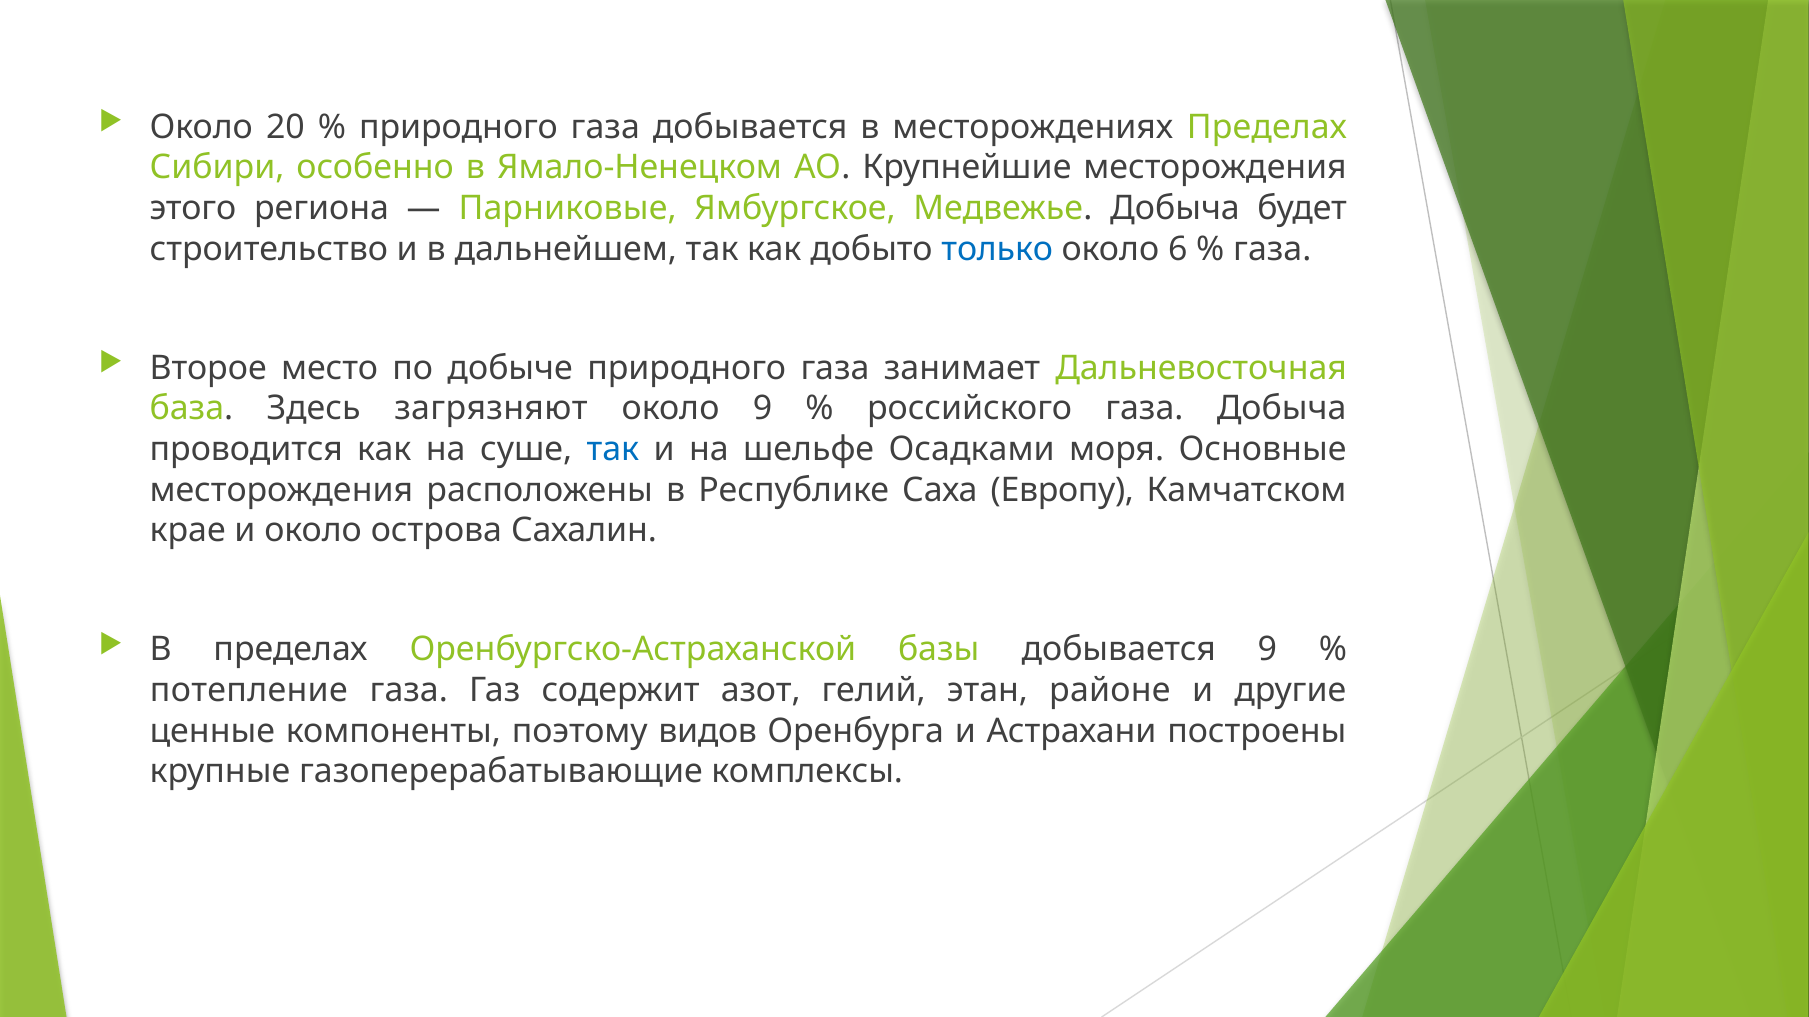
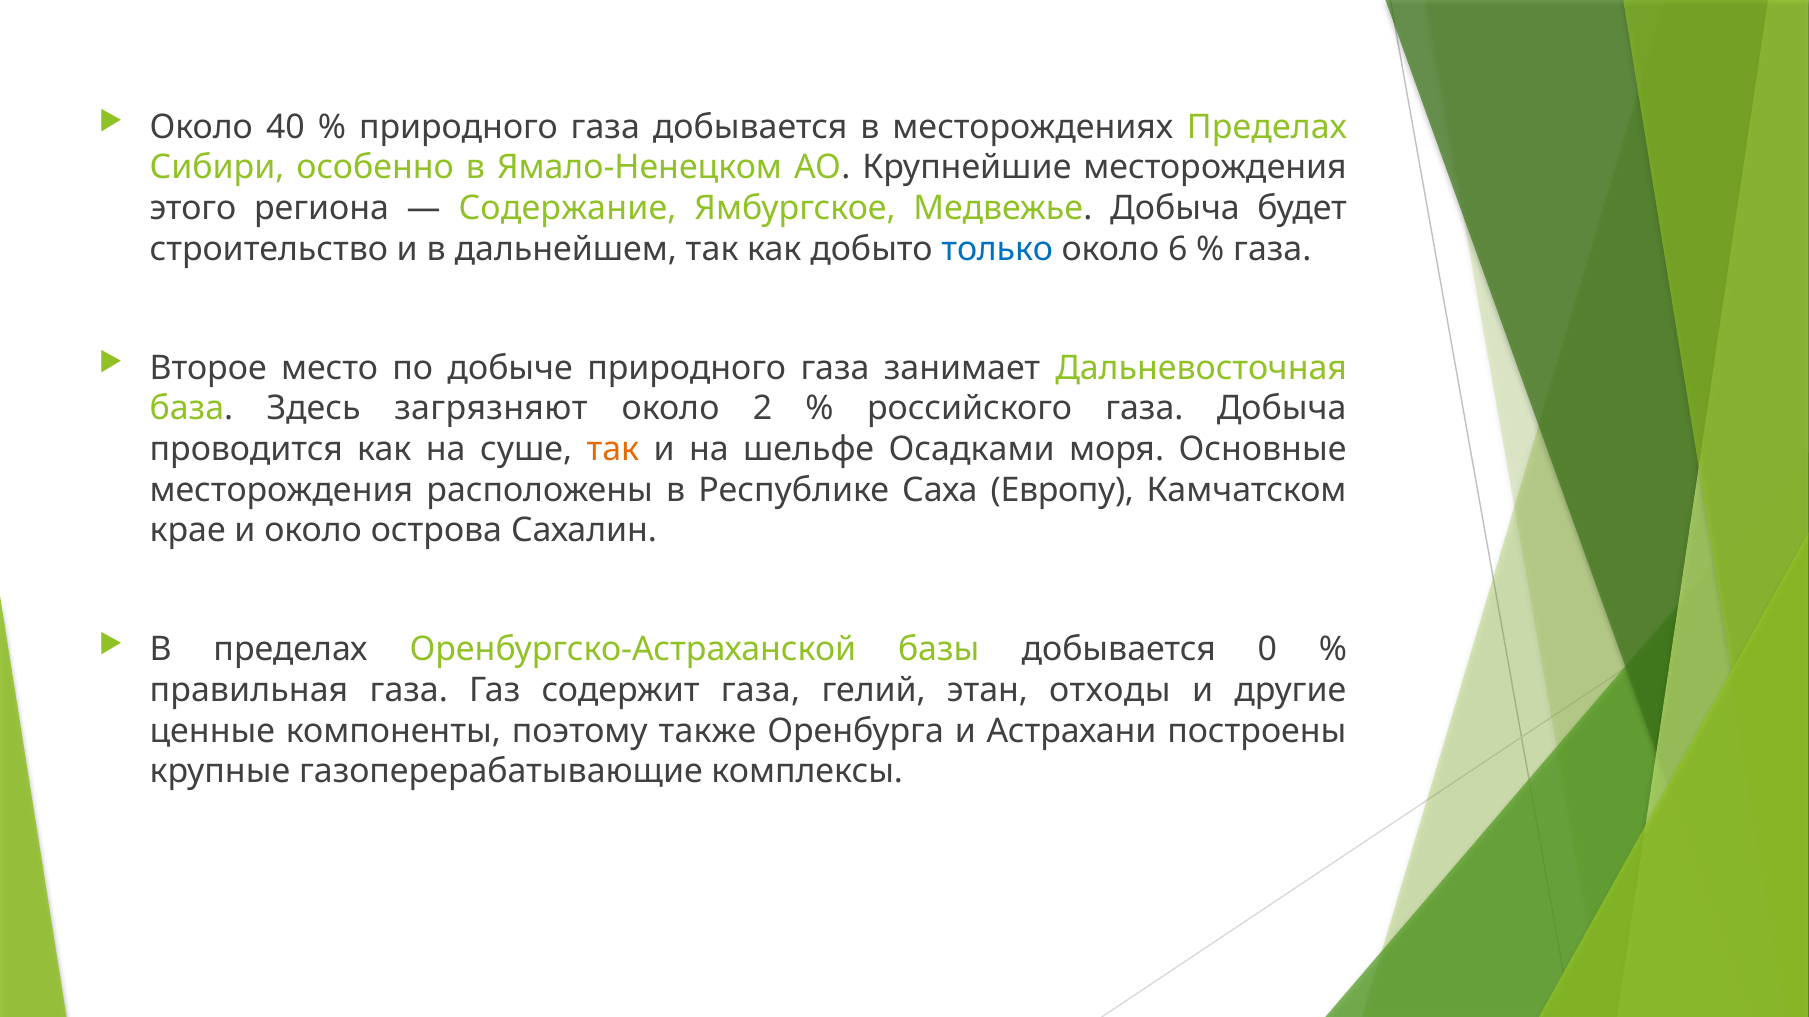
20: 20 -> 40 (285, 127)
Парниковые: Парниковые -> Содержание (568, 208)
около 9: 9 -> 2 (763, 409)
так colour: blue -> orange (613, 450)
добывается 9: 9 -> 0 (1267, 650)
потепление: потепление -> правильная (249, 691)
содержит азот: азот -> газа (760, 691)
районе: районе -> отходы (1110, 691)
видов: видов -> также (707, 731)
